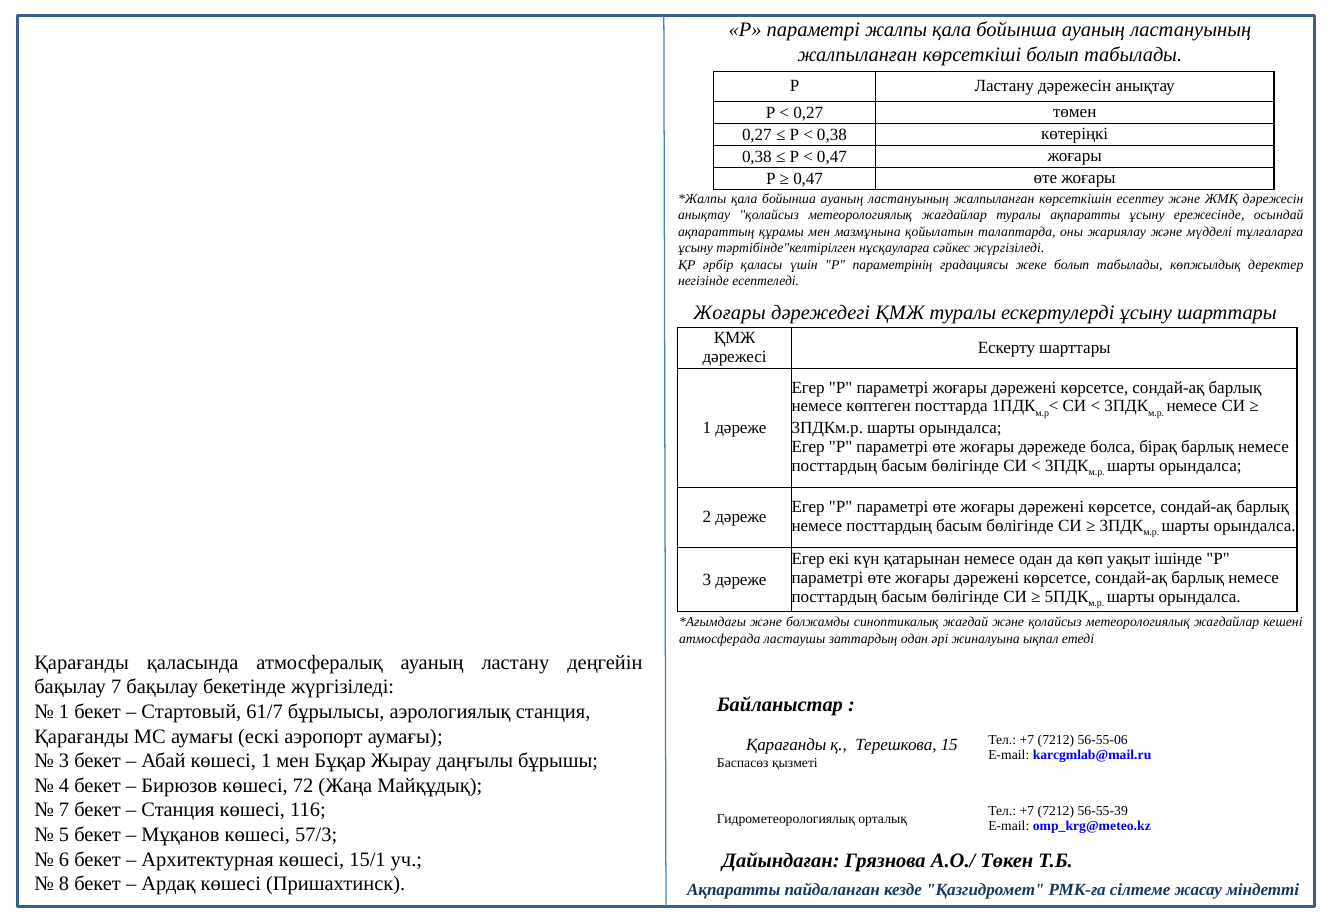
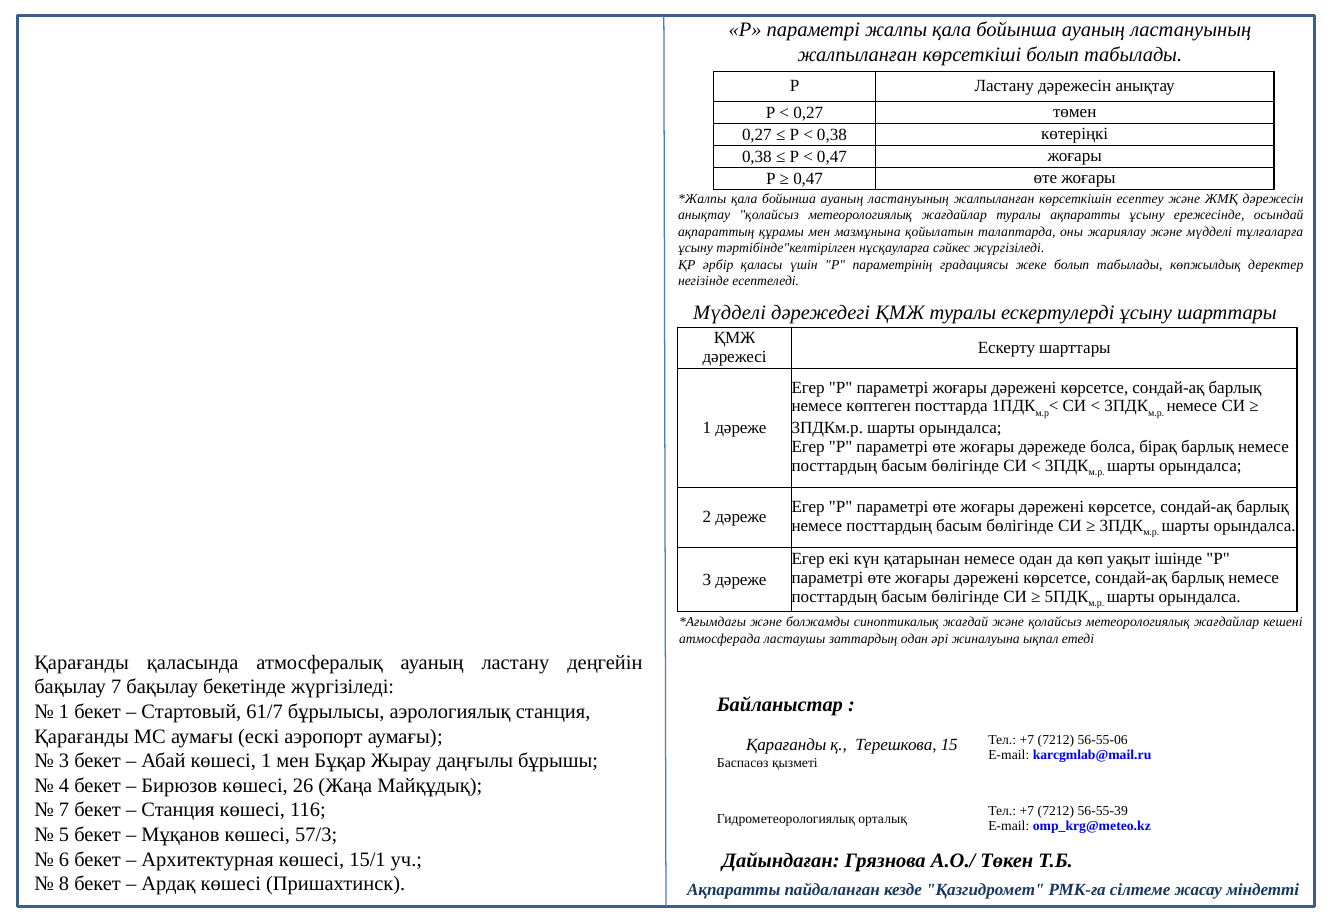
Жоғары: Жоғары -> Мүдделі (730, 313)
72: 72 -> 26 (303, 786)
